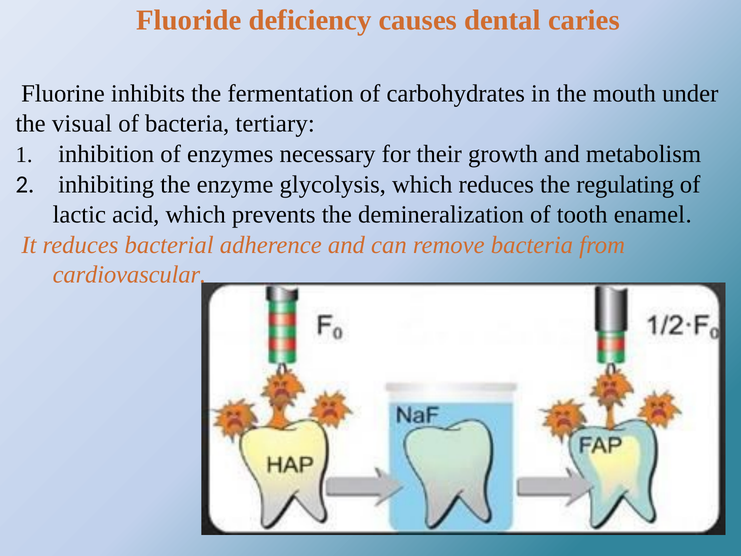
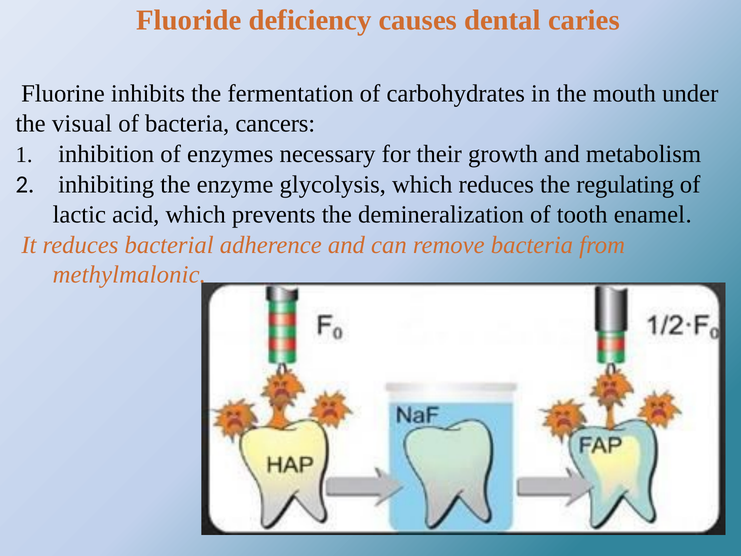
tertiary: tertiary -> cancers (275, 123)
cardiovascular: cardiovascular -> methylmalonic (129, 275)
